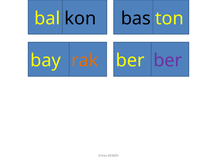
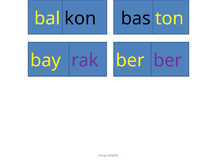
rak colour: orange -> purple (85, 60)
